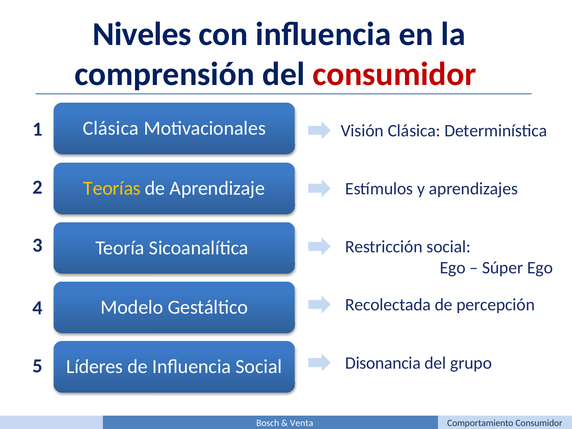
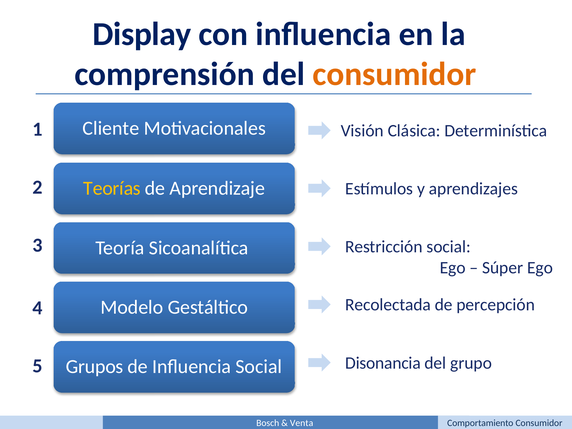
Niveles: Niveles -> Display (142, 34)
consumidor colour: red -> orange (394, 74)
Clásica: Clásica -> Cliente (111, 128)
Líderes: Líderes -> Grupos (95, 367)
